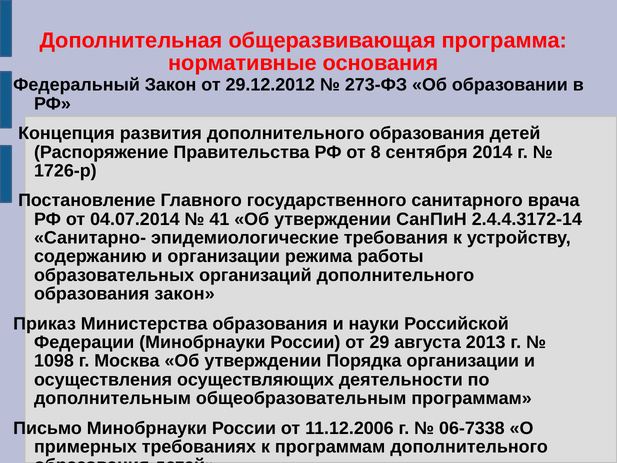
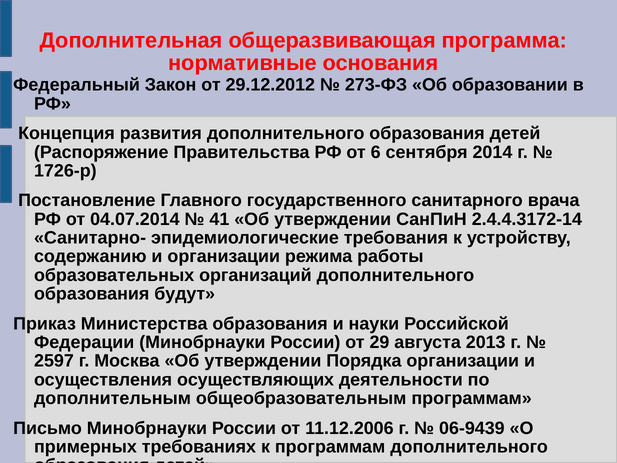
8: 8 -> 6 (376, 152)
образования закон: закон -> будут (185, 294)
1098: 1098 -> 2597 (54, 361)
06-7338: 06-7338 -> 06-9439 (472, 428)
